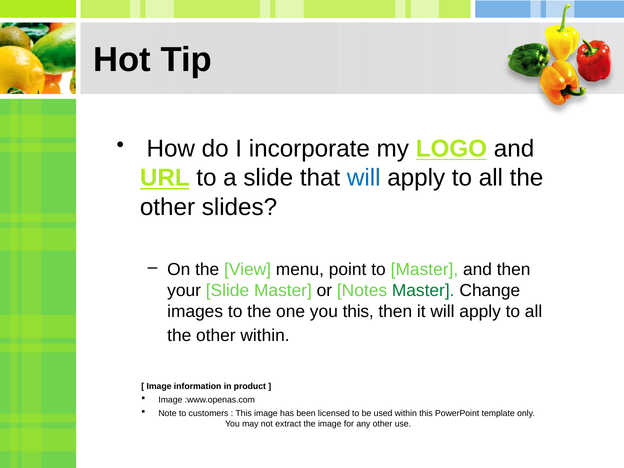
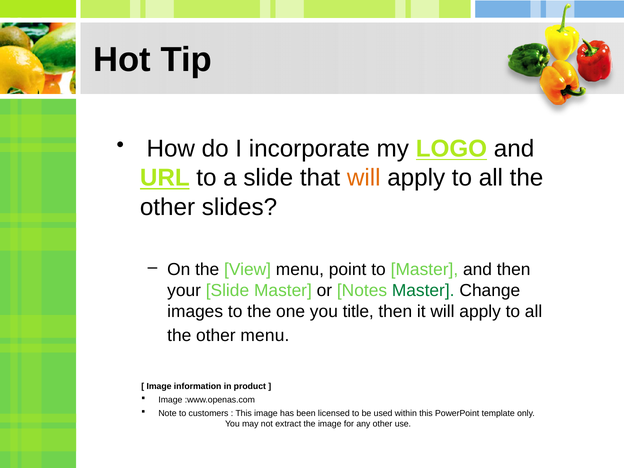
will colour: blue -> orange (364, 178)
you this: this -> title (358, 311)
other within: within -> menu (265, 336)
